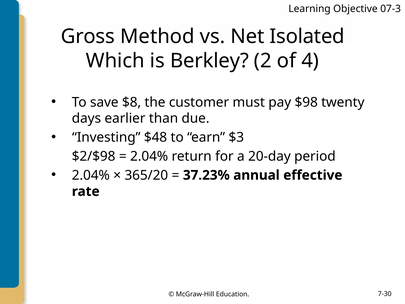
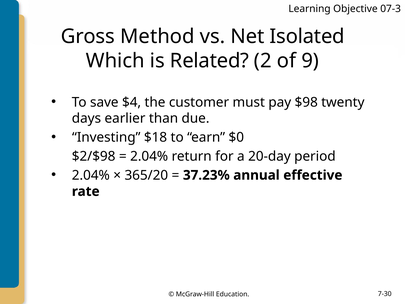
Berkley: Berkley -> Related (210, 61)
4: 4 -> 9 (310, 61)
$8: $8 -> $4 (132, 102)
$48: $48 -> $18 (156, 137)
$3: $3 -> $0 (236, 137)
